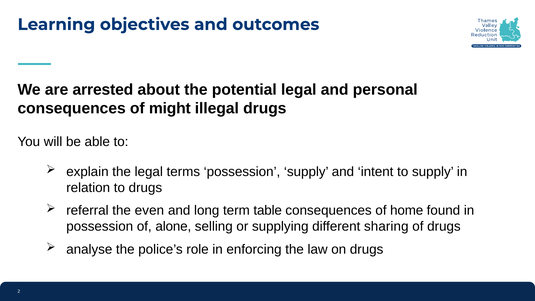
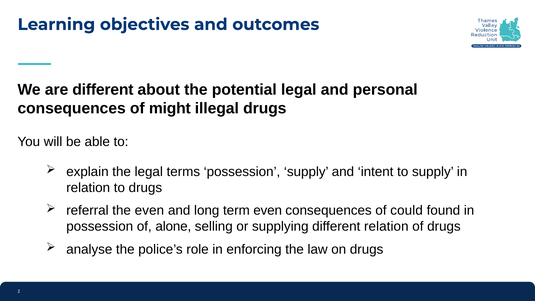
are arrested: arrested -> different (103, 90)
term table: table -> even (268, 210)
home: home -> could (407, 210)
different sharing: sharing -> relation (386, 227)
